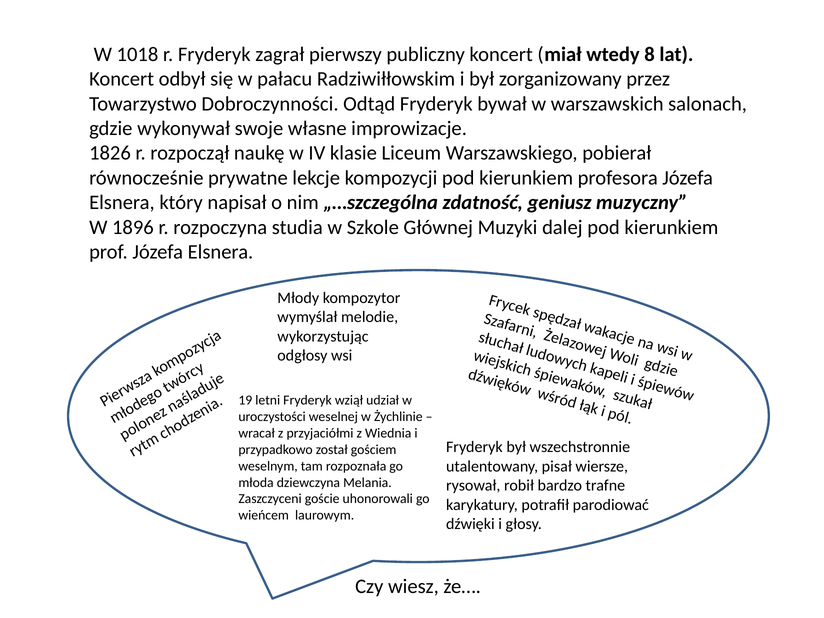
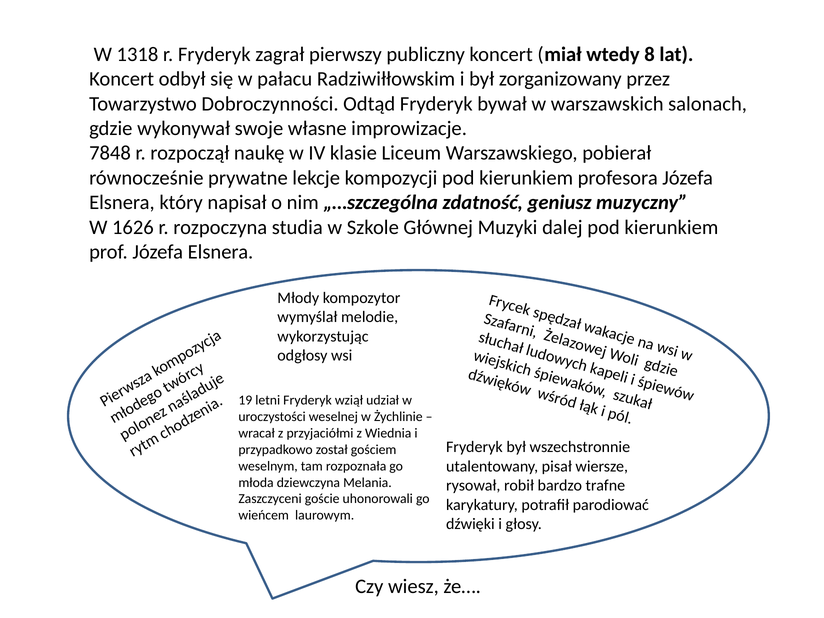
1018: 1018 -> 1318 (137, 54)
1826: 1826 -> 7848 (110, 153)
1896: 1896 -> 1626 (133, 227)
